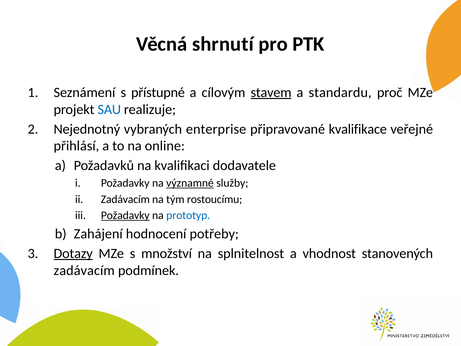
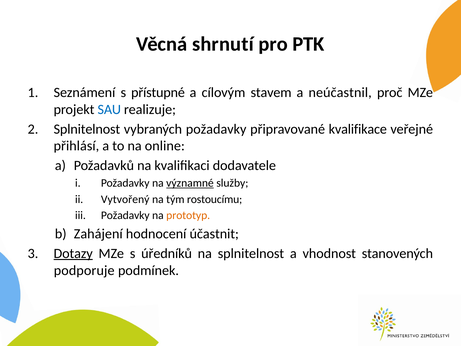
stavem underline: present -> none (271, 92)
standardu: standardu -> neúčastnil (340, 92)
Nejednotný: Nejednotný -> Splnitelnost (87, 129)
vybraných enterprise: enterprise -> požadavky (216, 129)
Zadávacím: Zadávacím -> Vytvořený (125, 199)
Požadavky underline: present -> none (125, 215)
prototyp colour: blue -> orange (188, 215)
potřeby: potřeby -> účastnit (214, 234)
množství: množství -> úředníků (167, 253)
zadávacím: zadávacím -> podporuje (84, 270)
